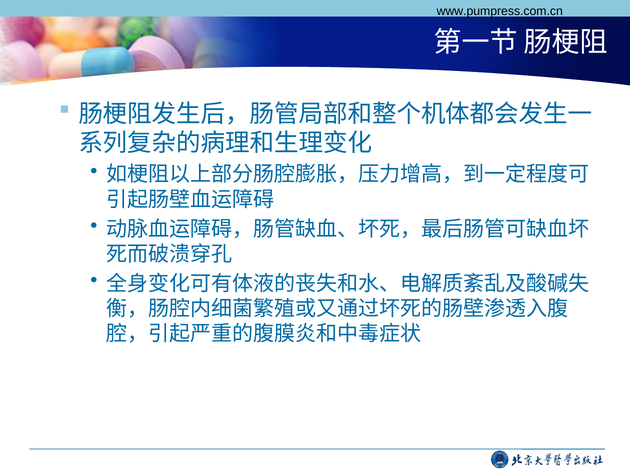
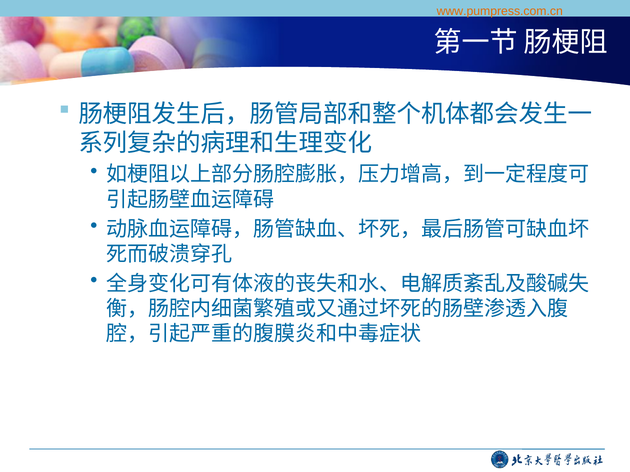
www.pumpress.com.cn colour: black -> orange (500, 11)
